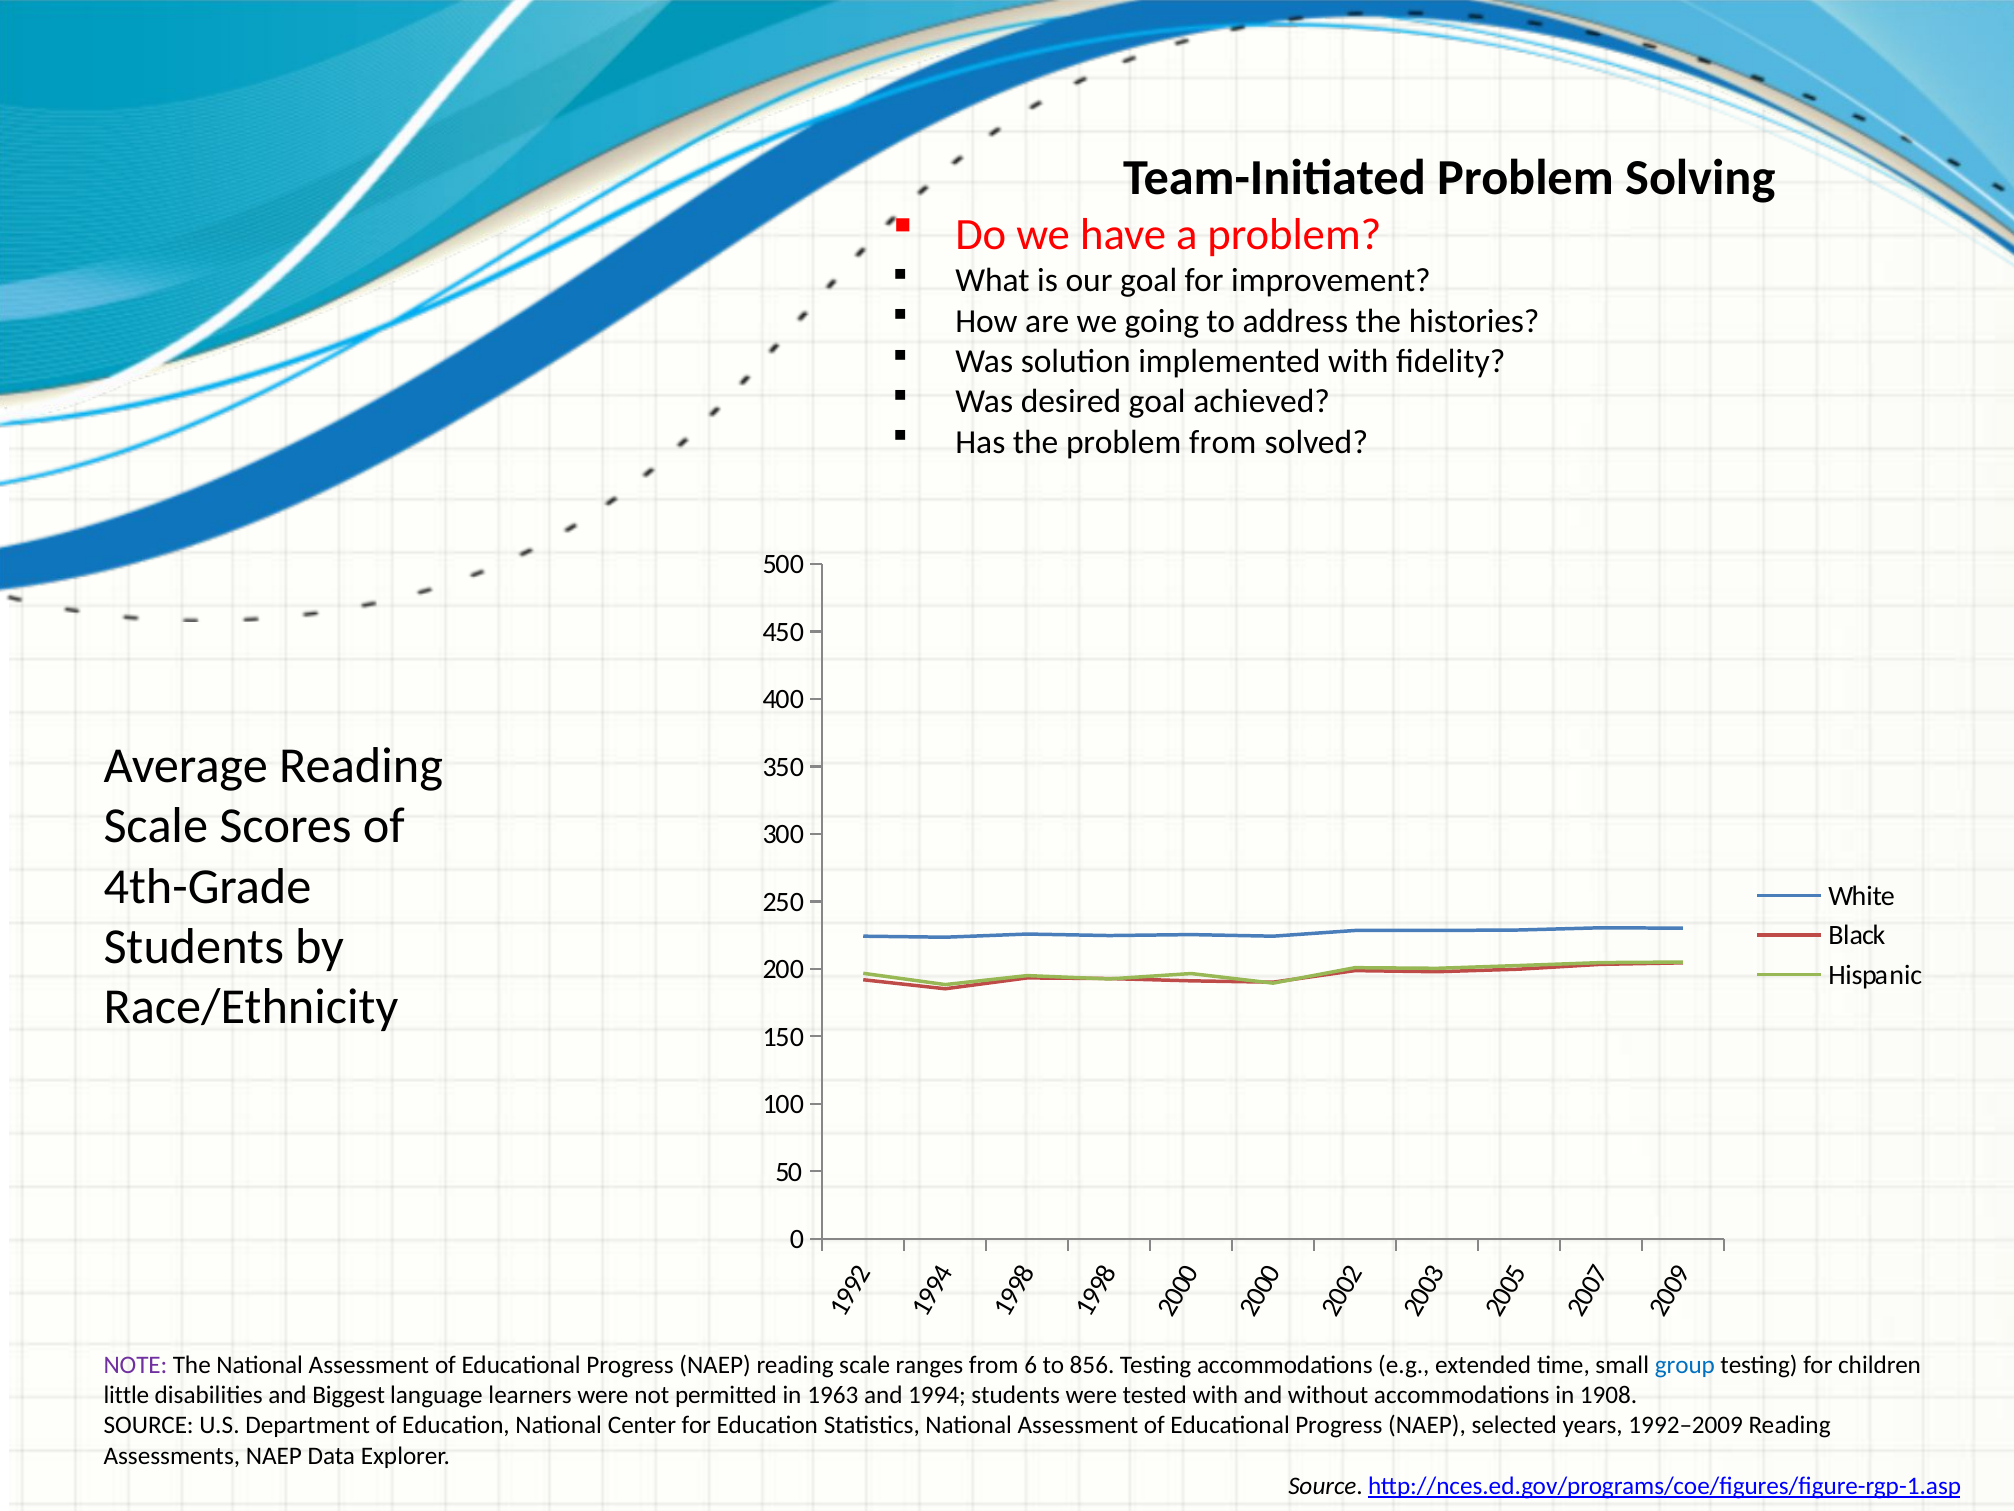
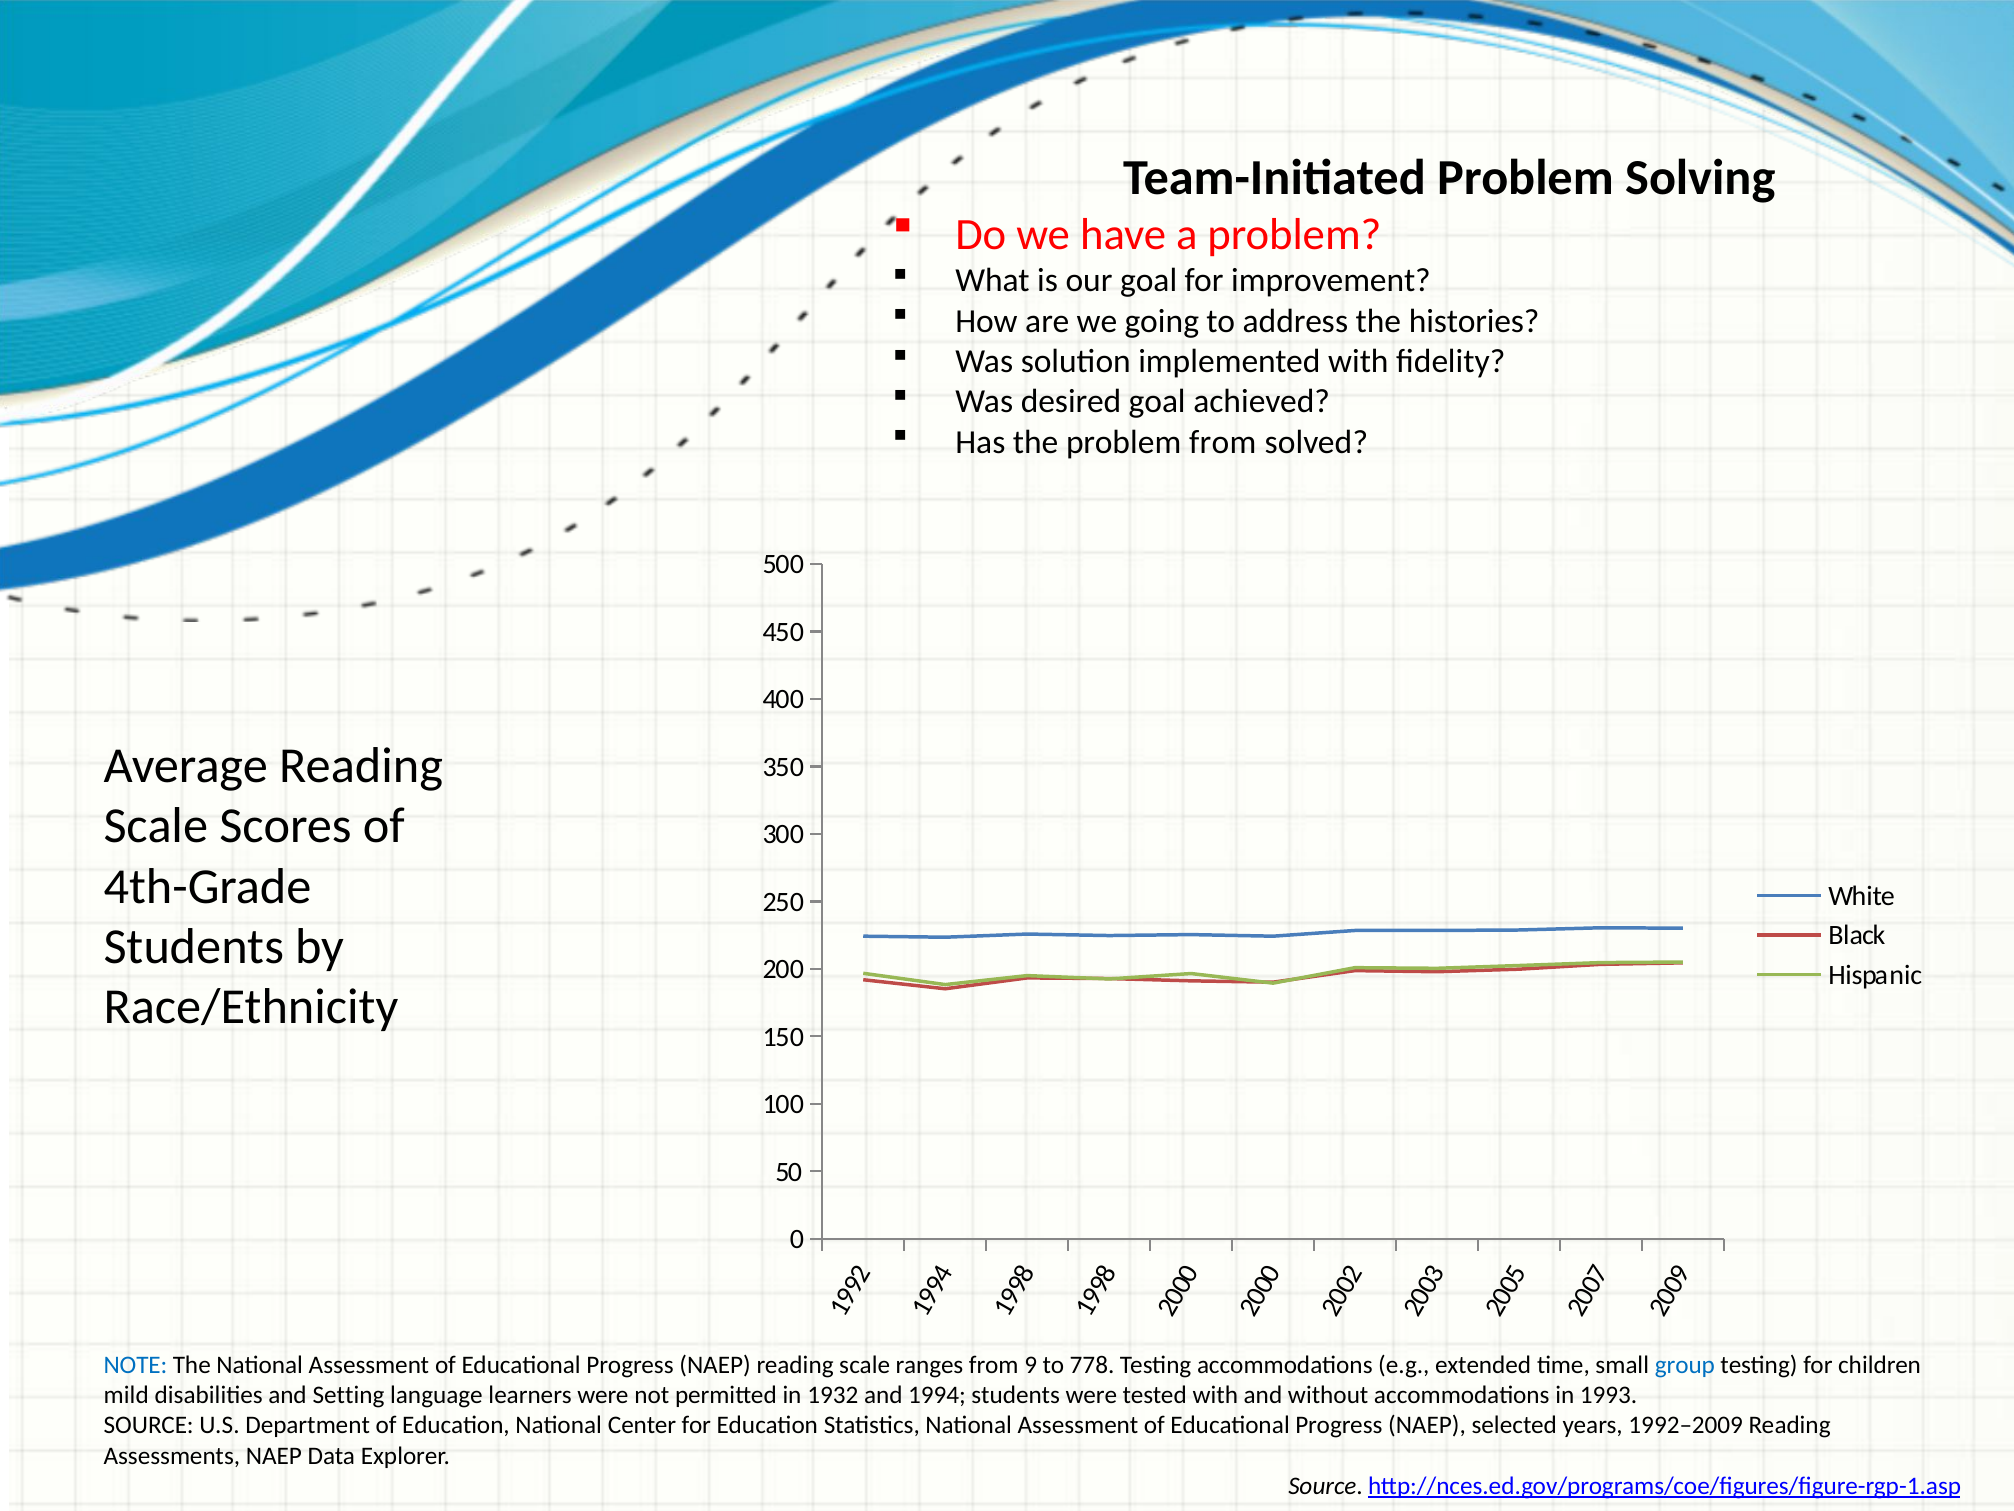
NOTE colour: purple -> blue (135, 1364)
from 6: 6 -> 9 (1031, 1364)
856: 856 -> 778 (1092, 1364)
little: little -> mild (126, 1395)
Biggest: Biggest -> Setting (349, 1395)
1963: 1963 -> 1932 (833, 1395)
1908: 1908 -> 1993 (1609, 1395)
